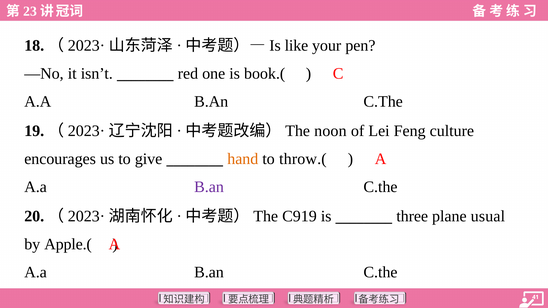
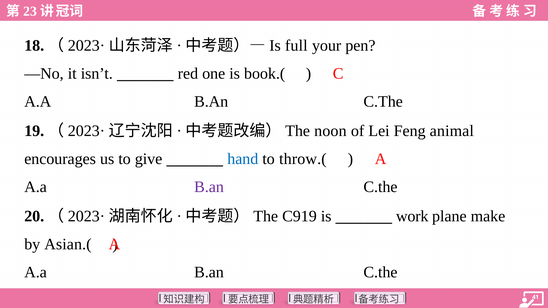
like: like -> full (296, 46)
culture: culture -> animal (452, 131)
hand colour: orange -> blue (243, 159)
three: three -> work (412, 217)
usual: usual -> make (488, 217)
Apple.(: Apple.( -> Asian.( (68, 244)
